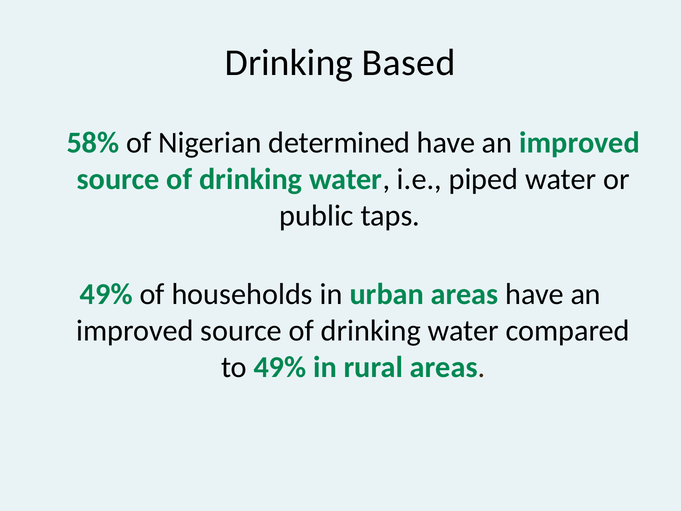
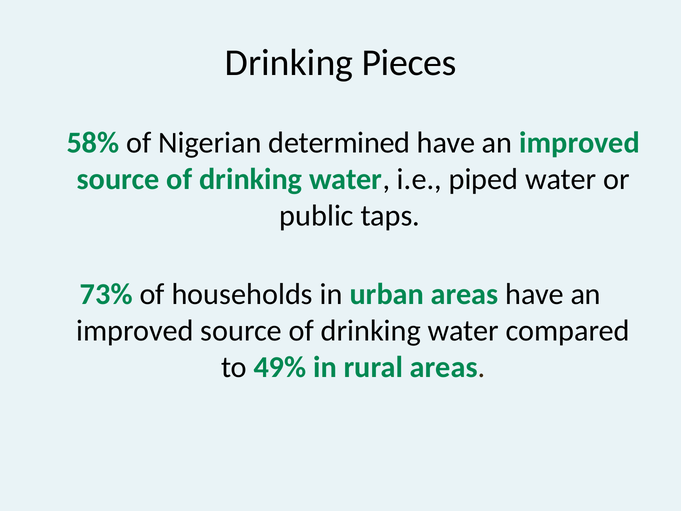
Based: Based -> Pieces (409, 63)
49%: 49% -> 73% (106, 294)
